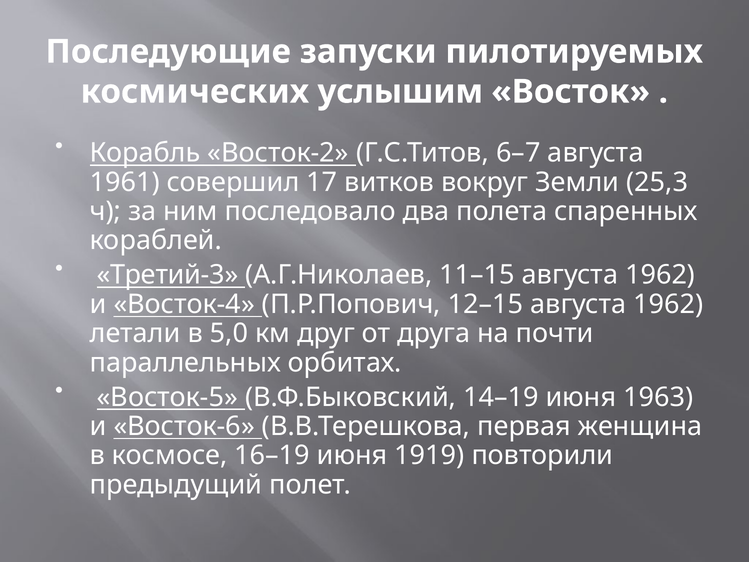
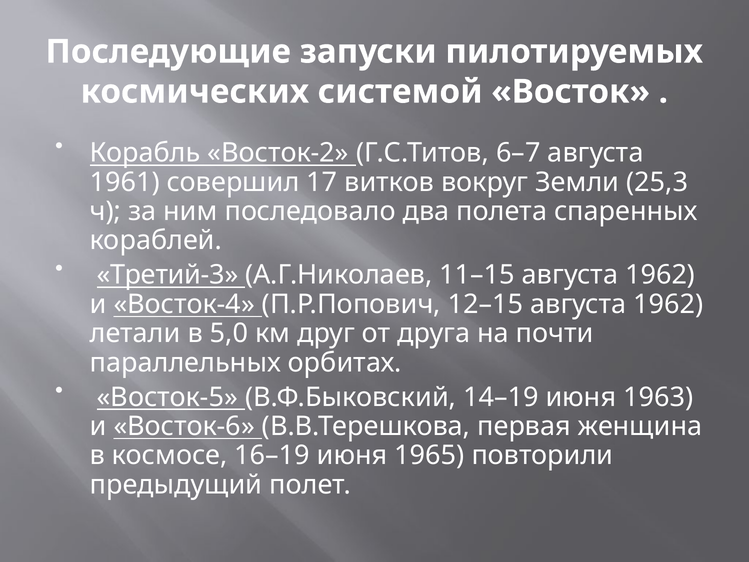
услышим: услышим -> системой (400, 92)
1919: 1919 -> 1965 (430, 455)
